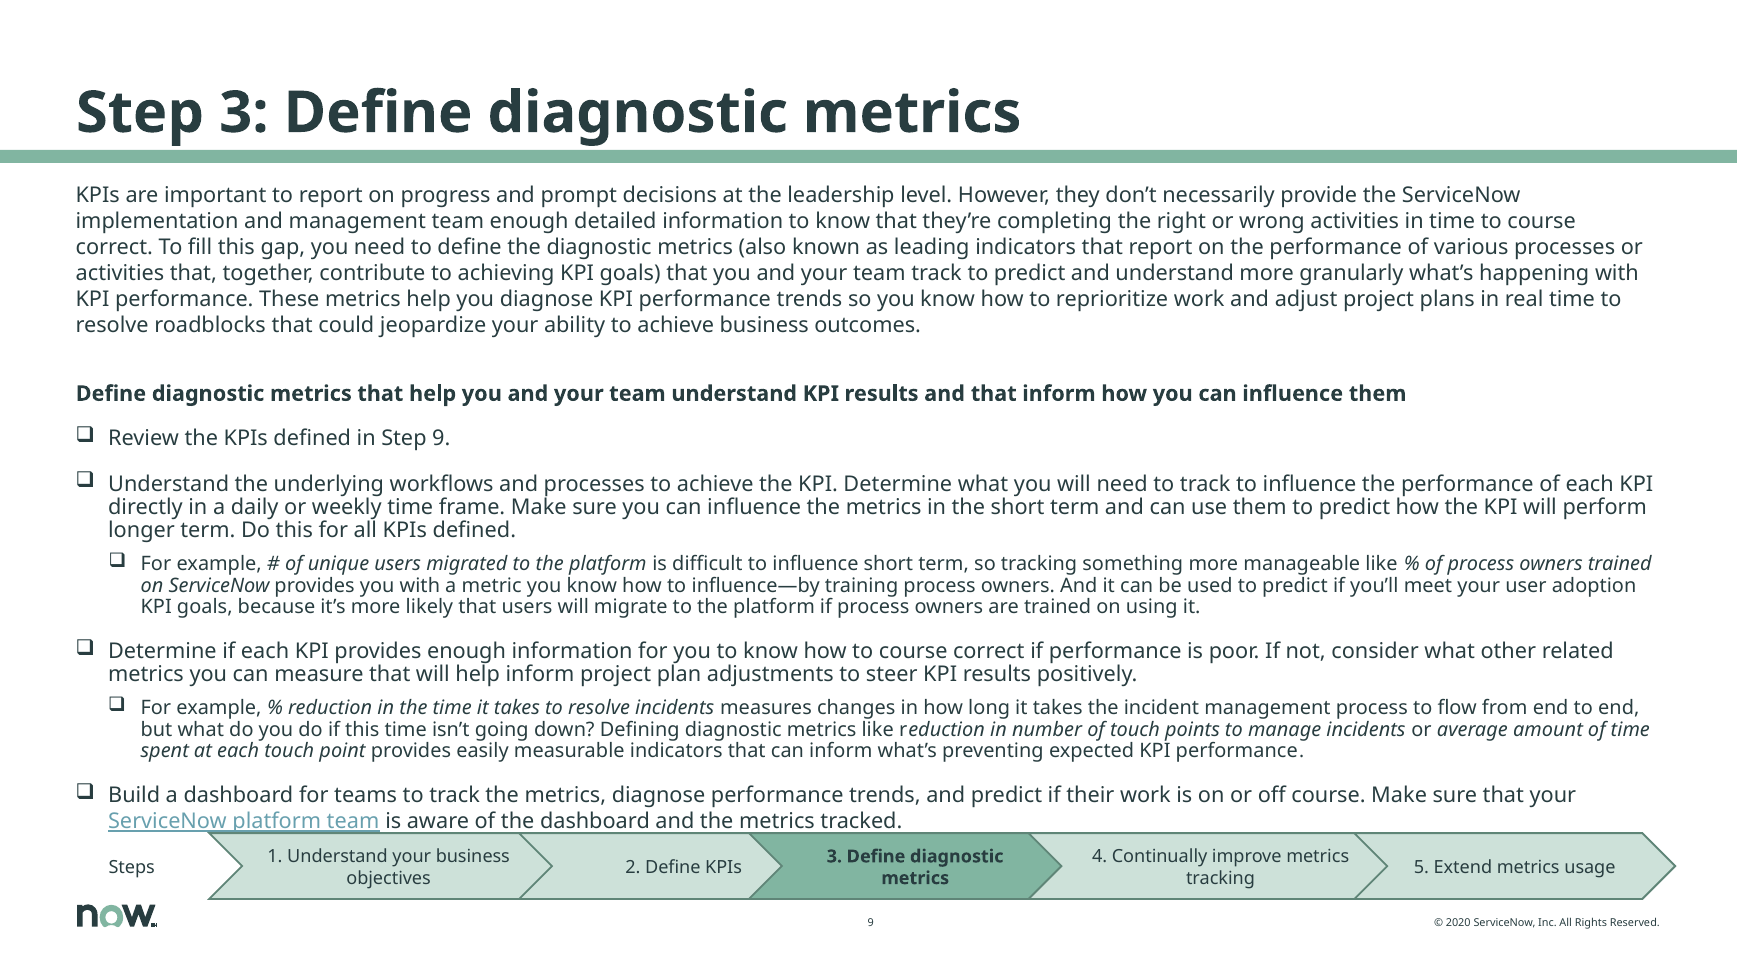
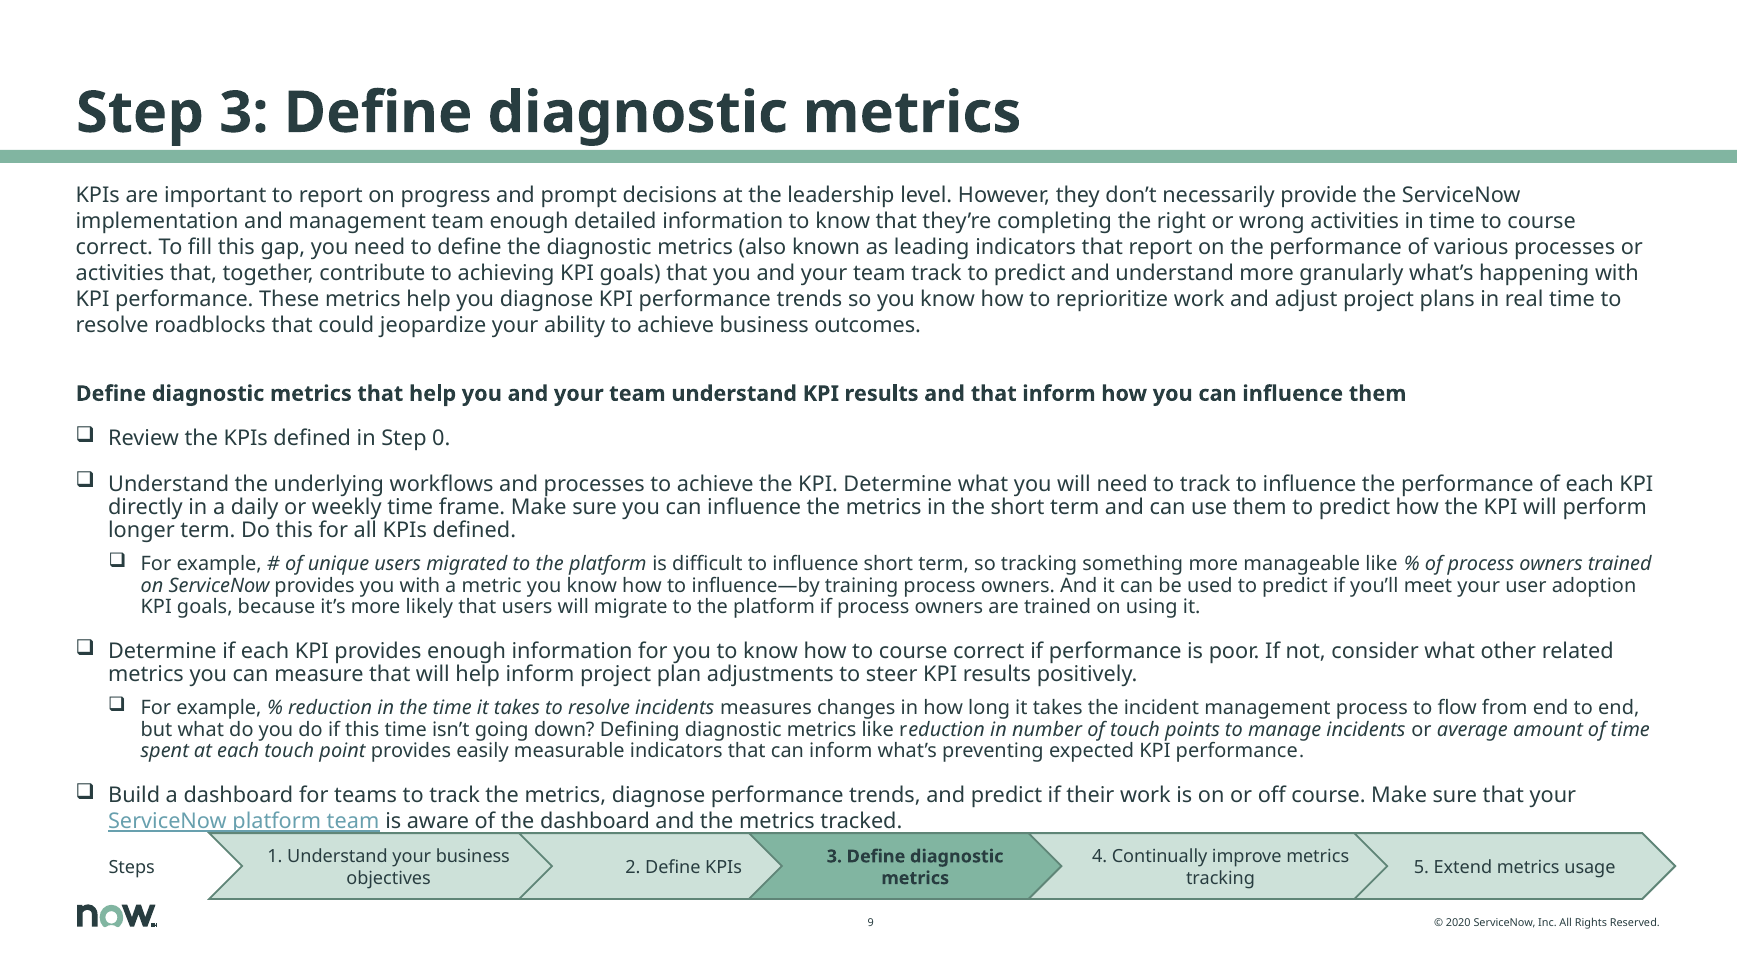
Step 9: 9 -> 0 (441, 439)
